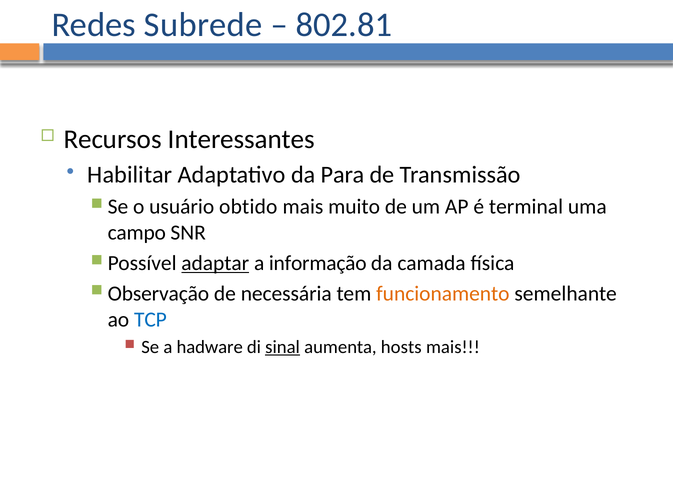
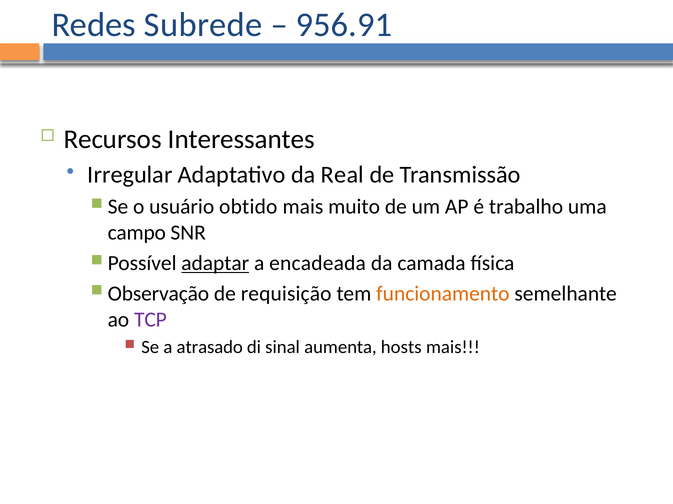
802.81: 802.81 -> 956.91 (344, 25)
Habilitar: Habilitar -> Irregular (130, 175)
Para: Para -> Real (342, 175)
terminal: terminal -> trabalho (526, 207)
informação: informação -> encadeada (318, 264)
necessária: necessária -> requisição (286, 294)
TCP colour: blue -> purple (150, 320)
hadware: hadware -> atrasado (210, 348)
sinal underline: present -> none (283, 348)
